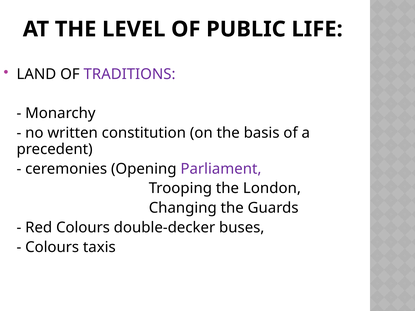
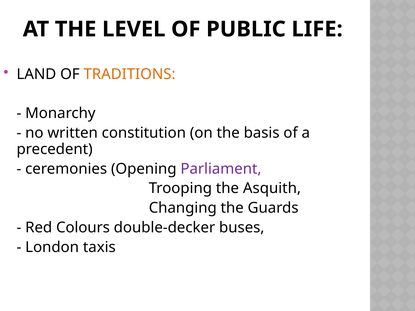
TRADITIONS colour: purple -> orange (130, 74)
London: London -> Asquith (272, 189)
Colours: Colours -> London (52, 247)
